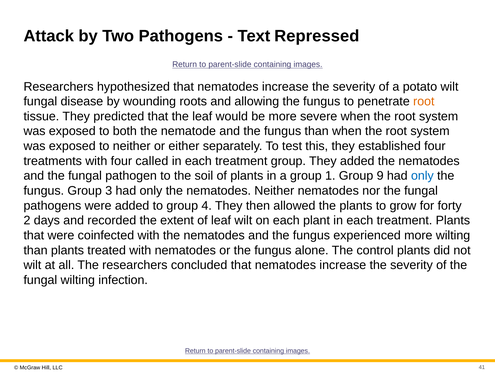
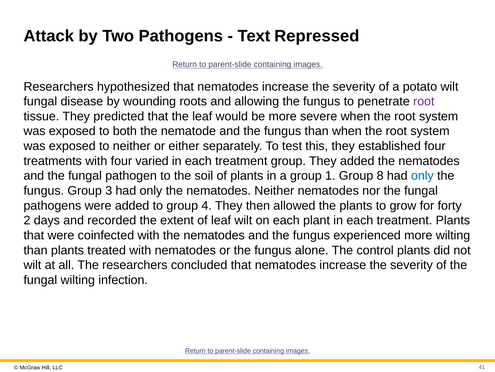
root colour: orange -> purple (424, 101)
called: called -> varied (152, 161)
9: 9 -> 8 (380, 176)
